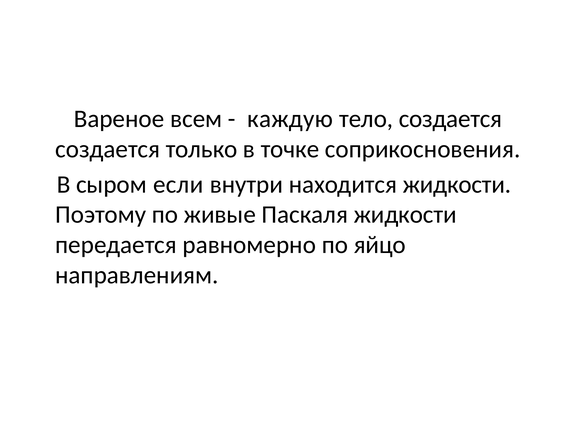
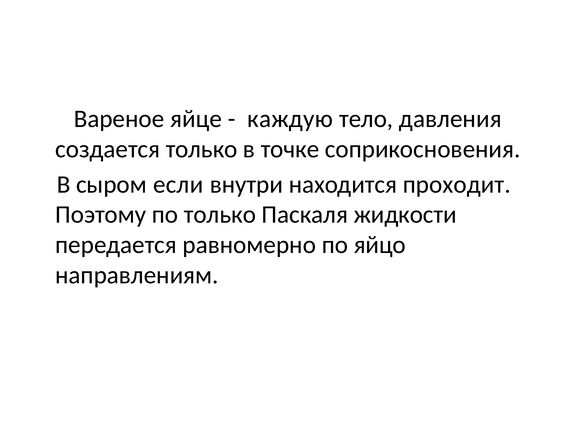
всем: всем -> яйце (196, 119)
тело создается: создается -> давления (450, 119)
находится жидкости: жидкости -> проходит (457, 184)
по живые: живые -> только (220, 214)
